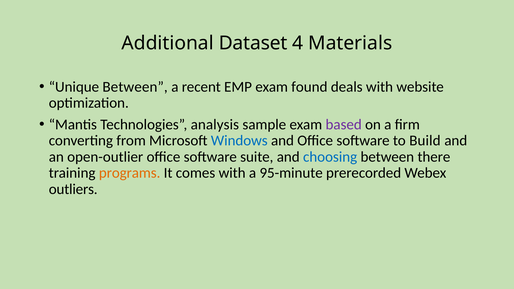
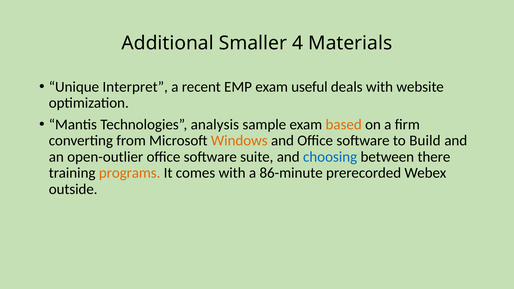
Dataset: Dataset -> Smaller (253, 43)
Unique Between: Between -> Interpret (135, 87)
found: found -> useful (309, 87)
based colour: purple -> orange (344, 125)
Windows colour: blue -> orange (239, 141)
95-minute: 95-minute -> 86-minute (291, 173)
outliers: outliers -> outside (73, 189)
